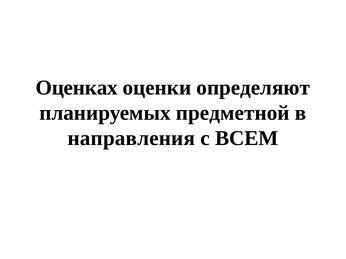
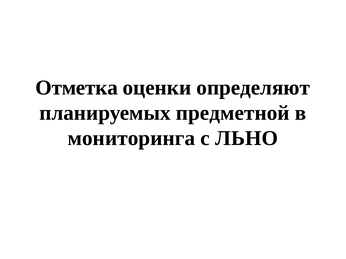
Оценках: Оценках -> Отметка (77, 88)
направления: направления -> мониторинга (131, 139)
ВСЕМ: ВСЕМ -> ЛЬНО (247, 139)
